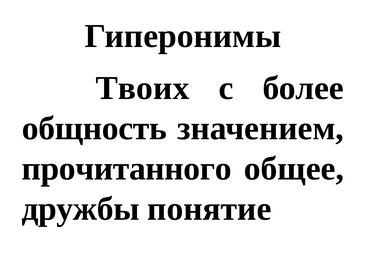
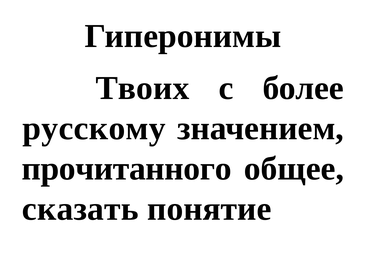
общность: общность -> русскому (94, 129)
дружбы: дружбы -> сказать (80, 209)
